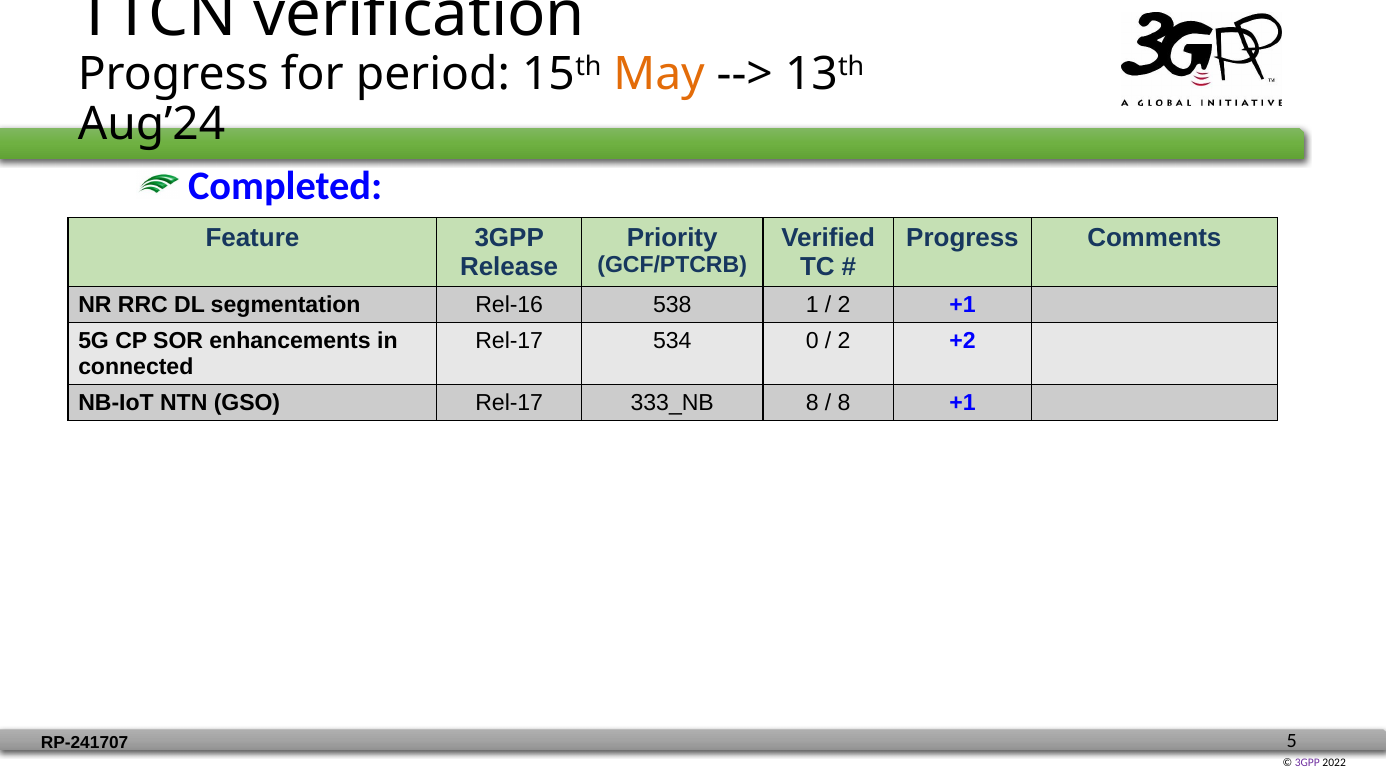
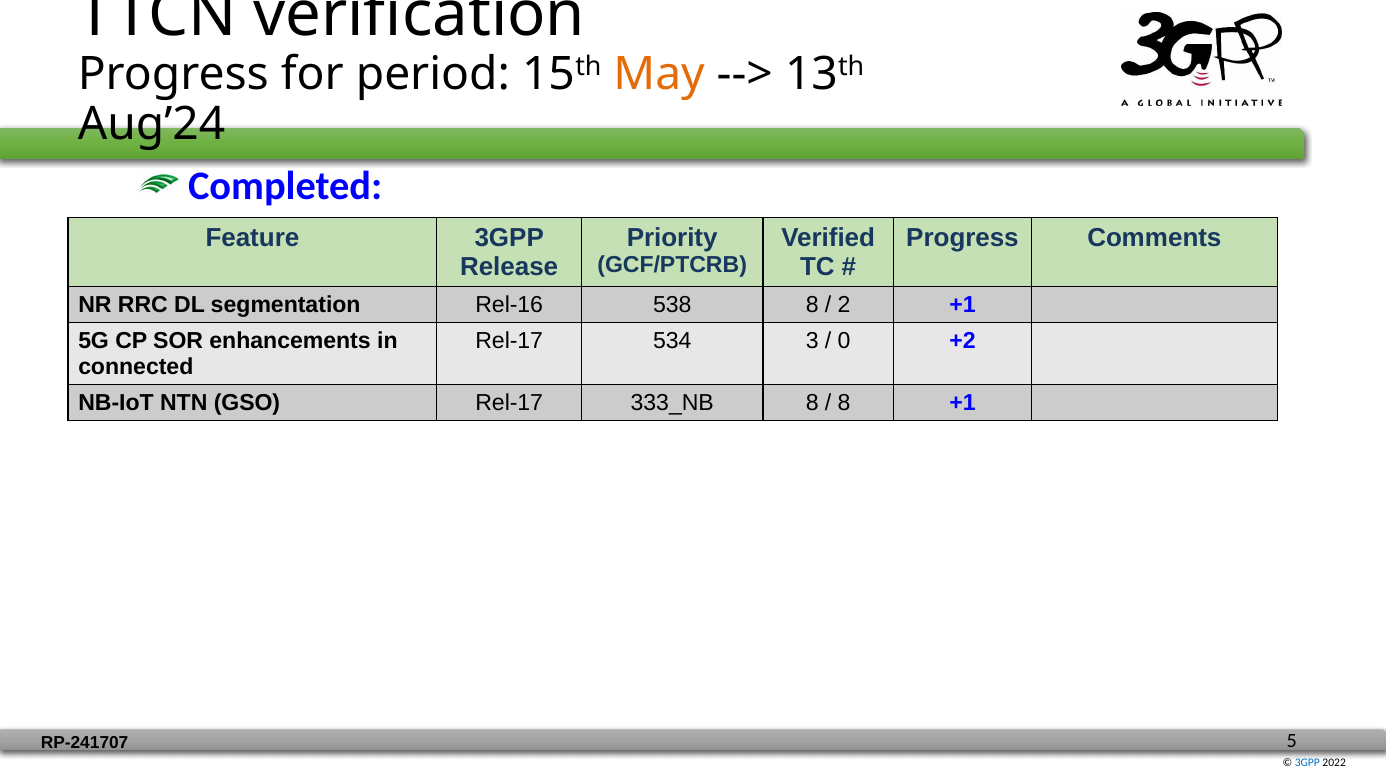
538 1: 1 -> 8 (812, 305)
0: 0 -> 3 (812, 341)
2: 2 -> 0 (844, 341)
3GPP colour: purple -> blue (1307, 762)
